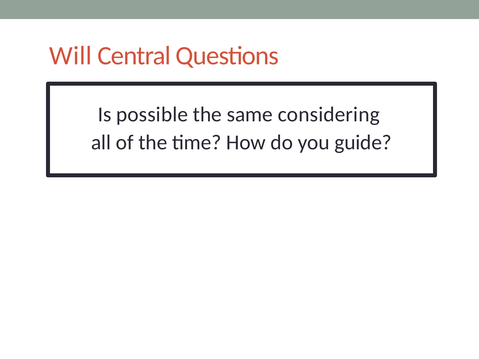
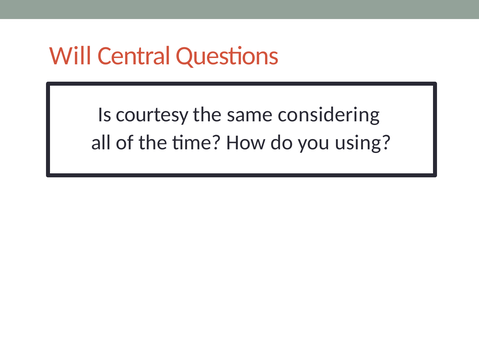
possible: possible -> courtesy (152, 115)
guide: guide -> using (363, 143)
